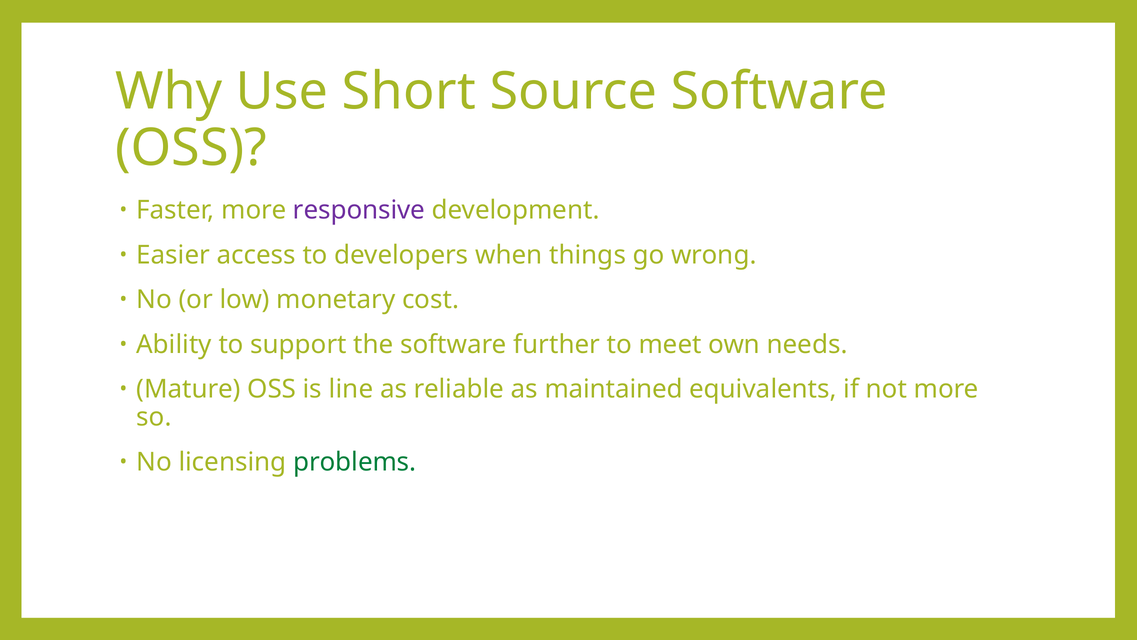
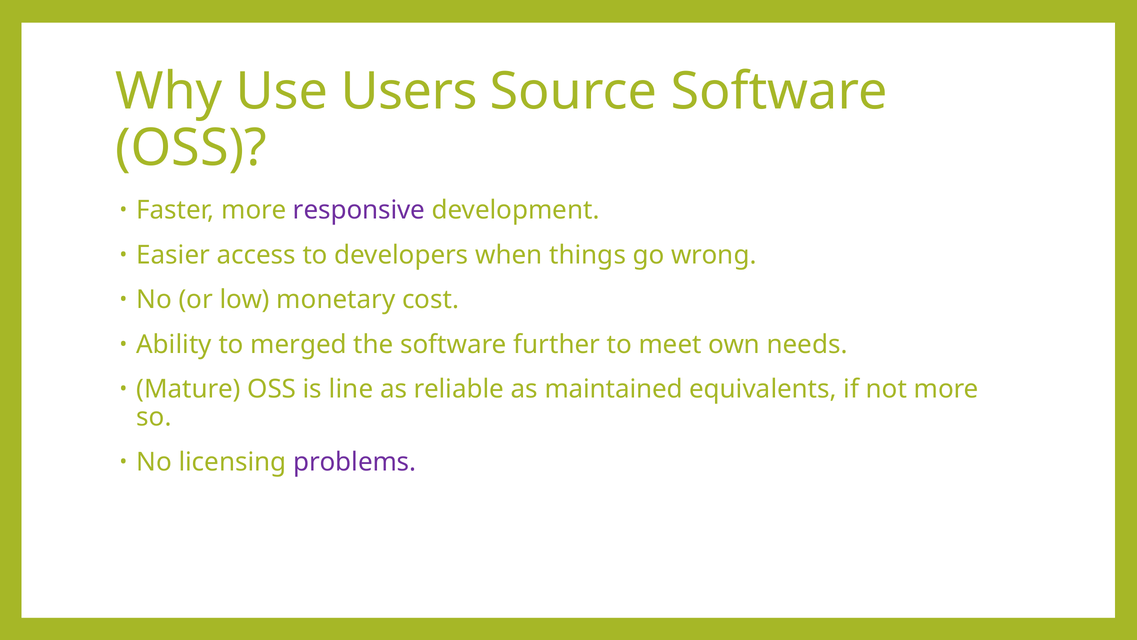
Short: Short -> Users (409, 92)
support: support -> merged (298, 344)
problems colour: green -> purple (355, 462)
